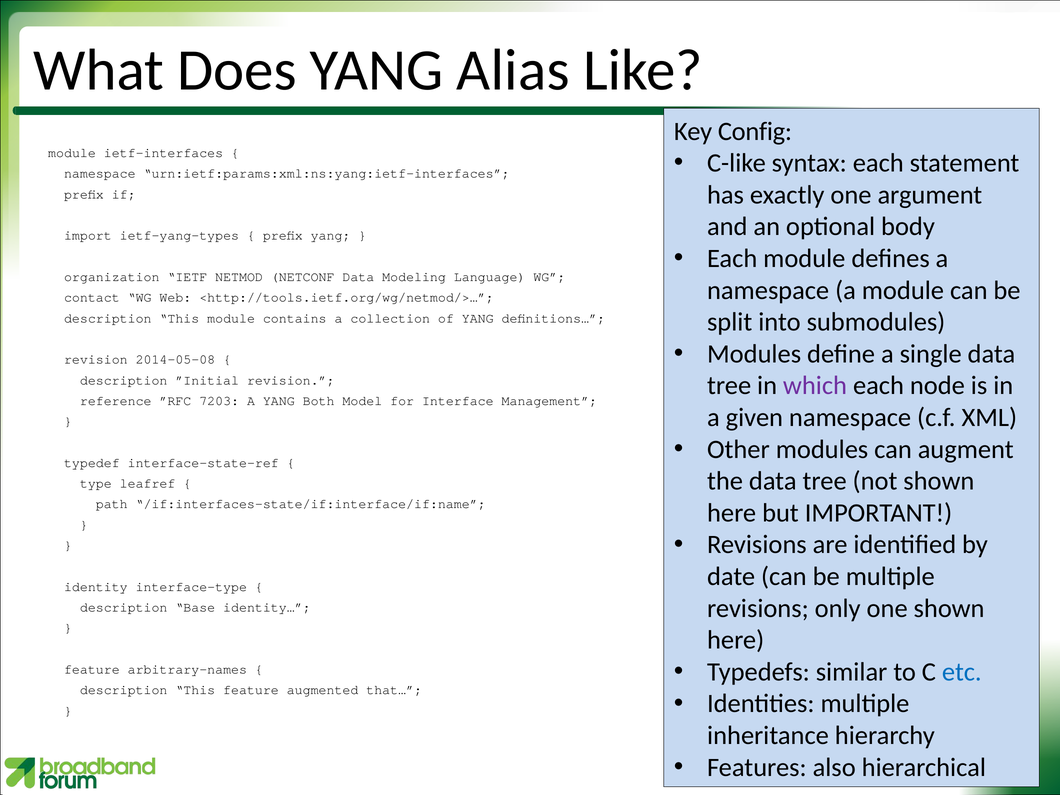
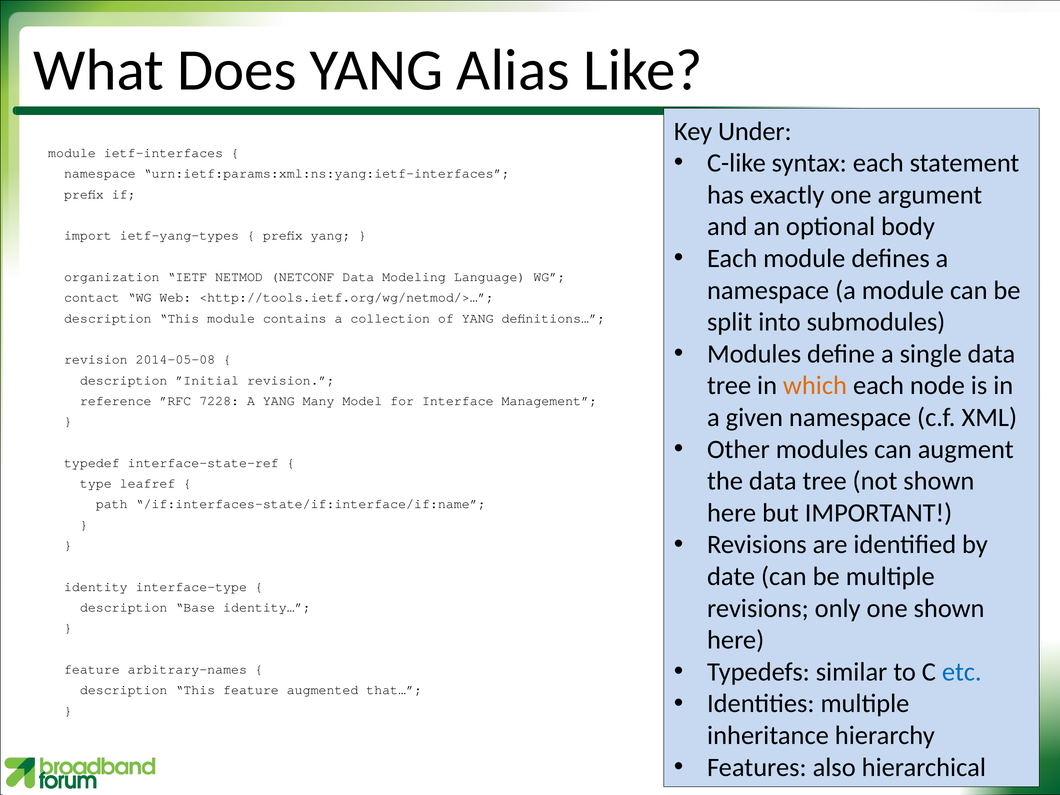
Config: Config -> Under (755, 131)
which colour: purple -> orange (815, 386)
7203: 7203 -> 7228 (219, 401)
Both: Both -> Many (319, 401)
